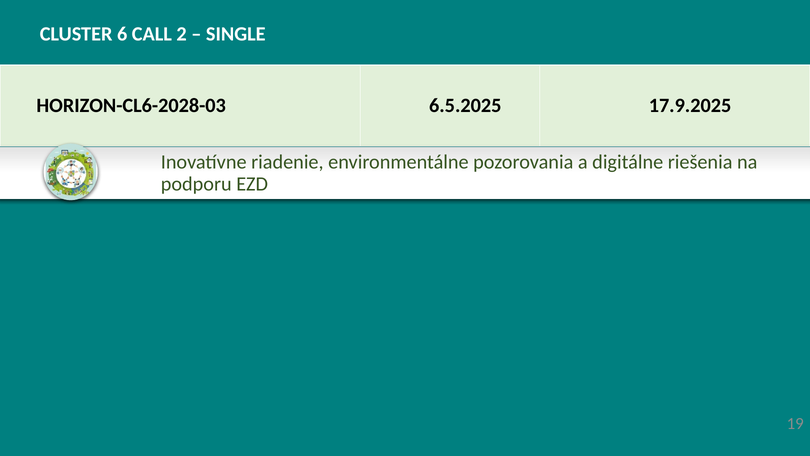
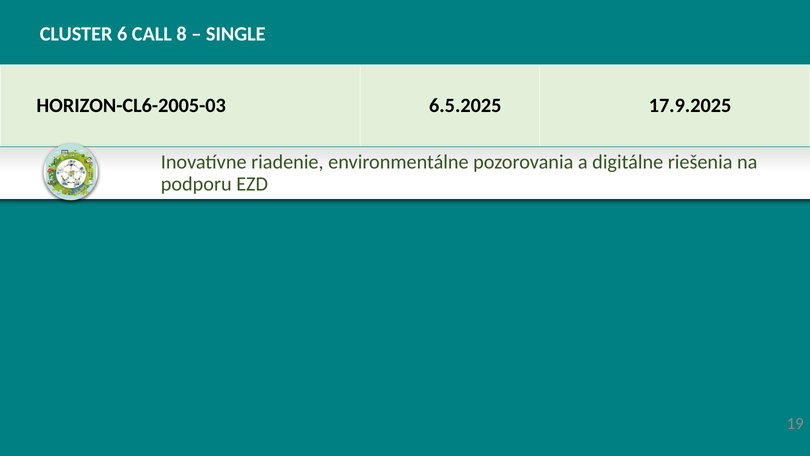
2: 2 -> 8 (182, 34)
HORIZON-CL6-2028-03: HORIZON-CL6-2028-03 -> HORIZON-CL6-2005-03 (131, 106)
